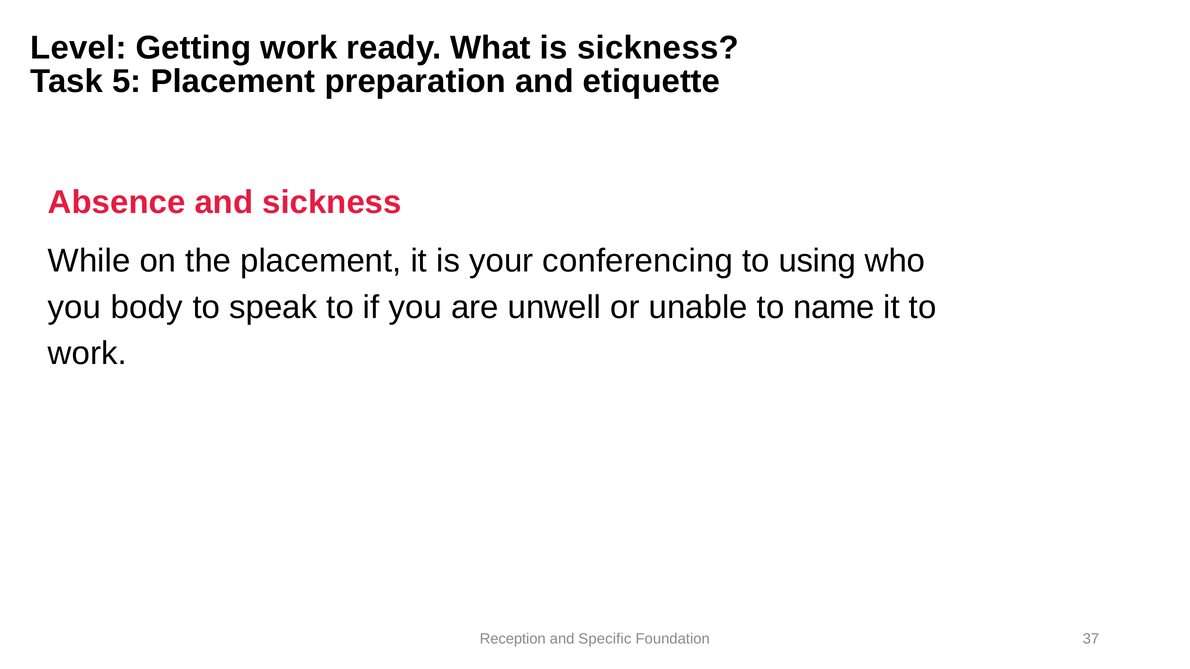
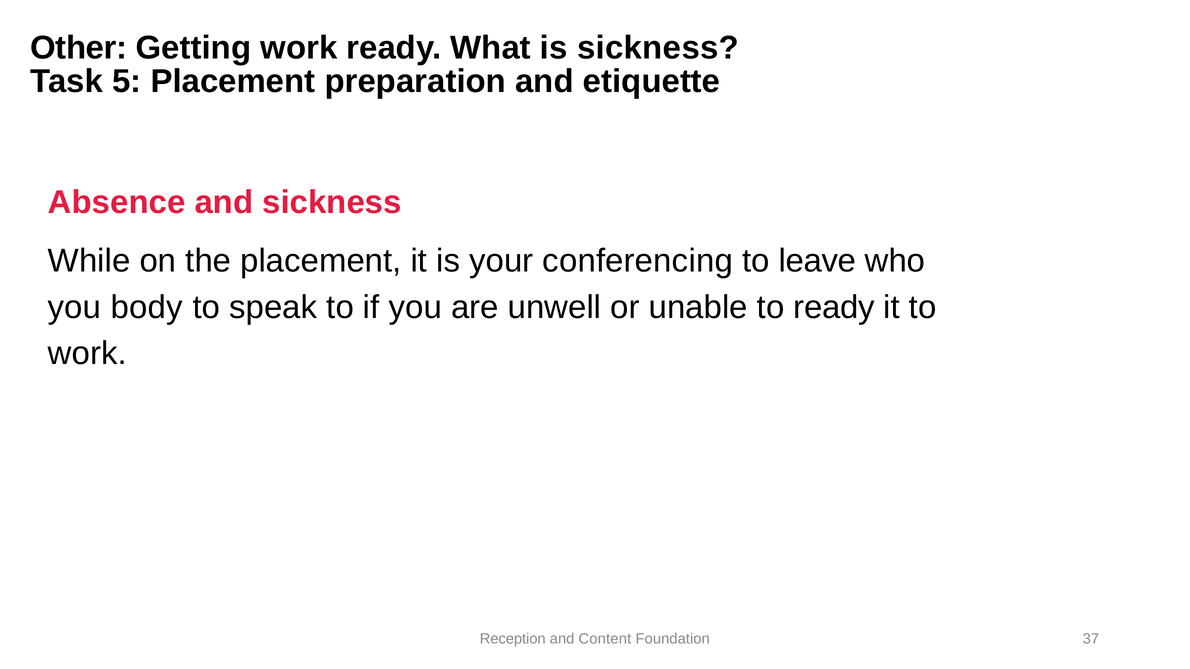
Level: Level -> Other (79, 48)
using: using -> leave (817, 261)
to name: name -> ready (834, 308)
Specific: Specific -> Content (605, 639)
